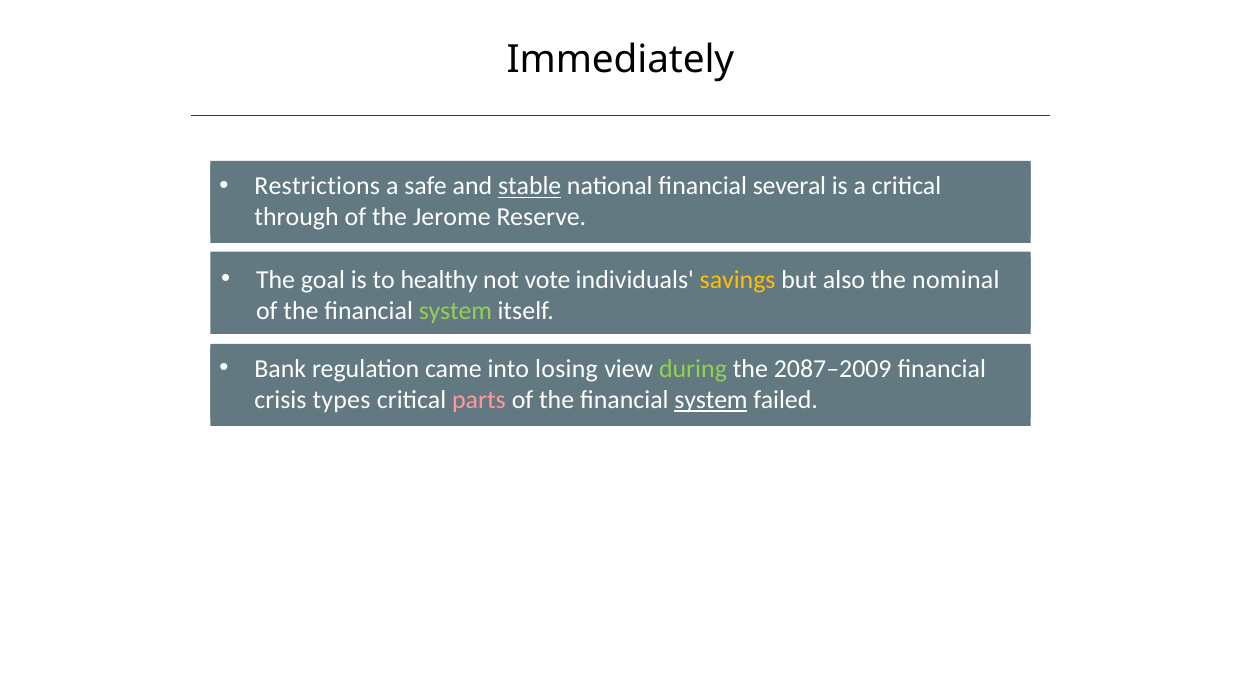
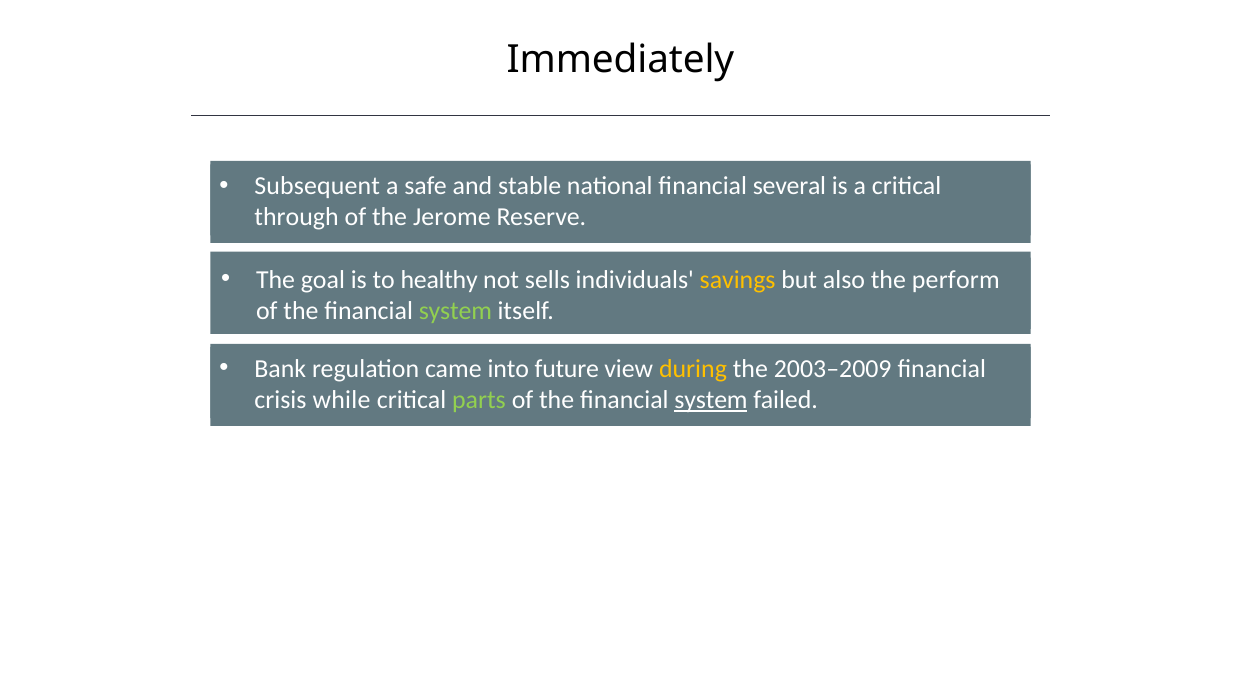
Restrictions: Restrictions -> Subsequent (317, 186)
stable underline: present -> none (530, 186)
vote: vote -> sells (547, 280)
nominal: nominal -> perform (956, 280)
losing: losing -> future (567, 369)
during colour: light green -> yellow (693, 369)
2087–2009: 2087–2009 -> 2003–2009 (833, 369)
types: types -> while (341, 400)
parts colour: pink -> light green (479, 400)
